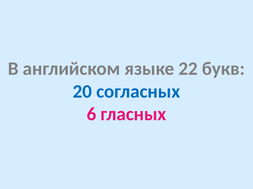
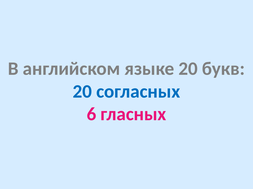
языке 22: 22 -> 20 (188, 69)
